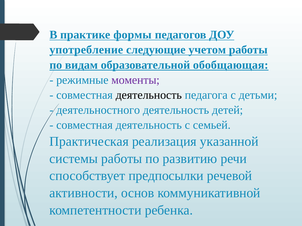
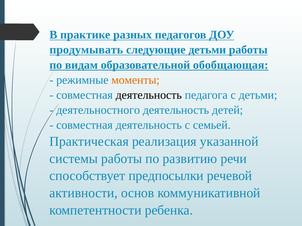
формы: формы -> разных (133, 35)
употребление: употребление -> продумывать (86, 50)
следующие учетом: учетом -> детьми (207, 50)
моменты colour: purple -> orange (135, 80)
